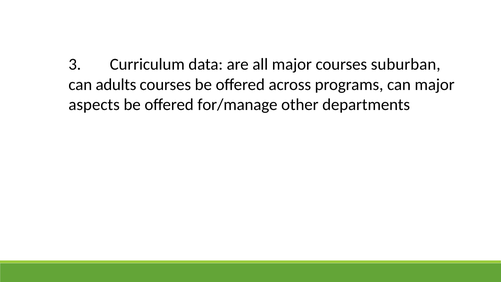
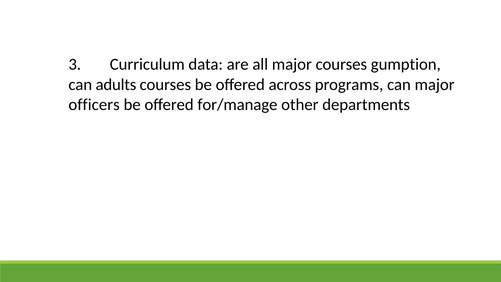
suburban: suburban -> gumption (406, 64)
aspects: aspects -> officers (94, 104)
